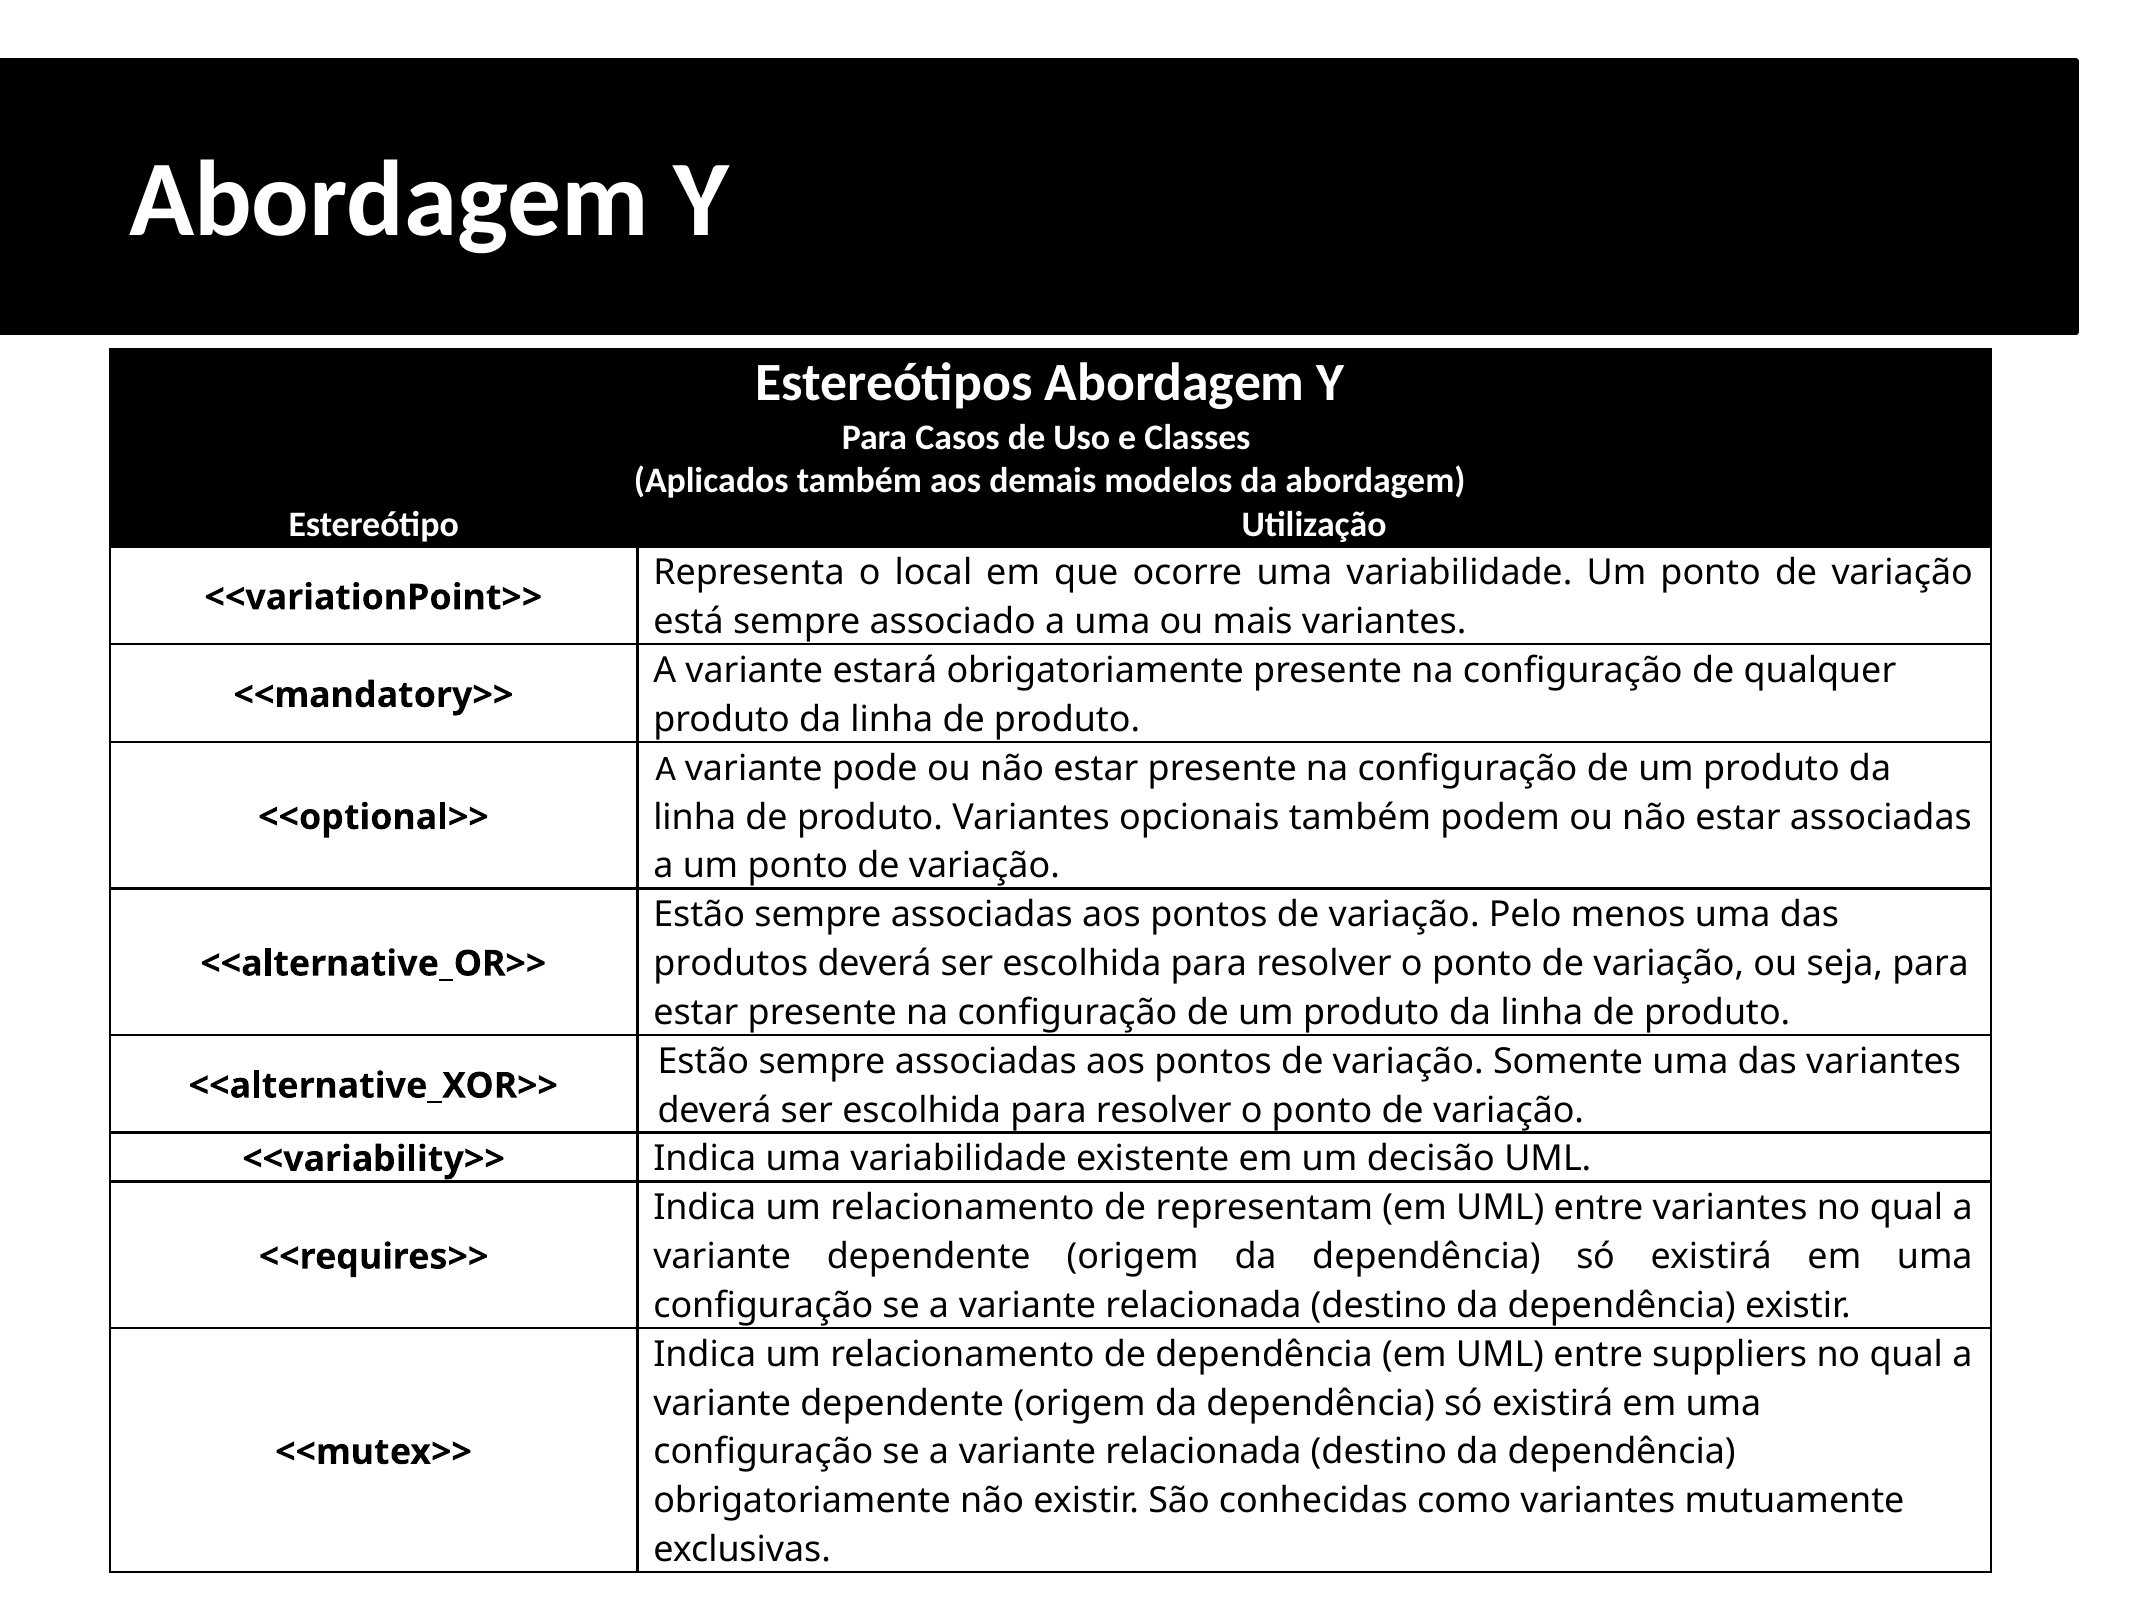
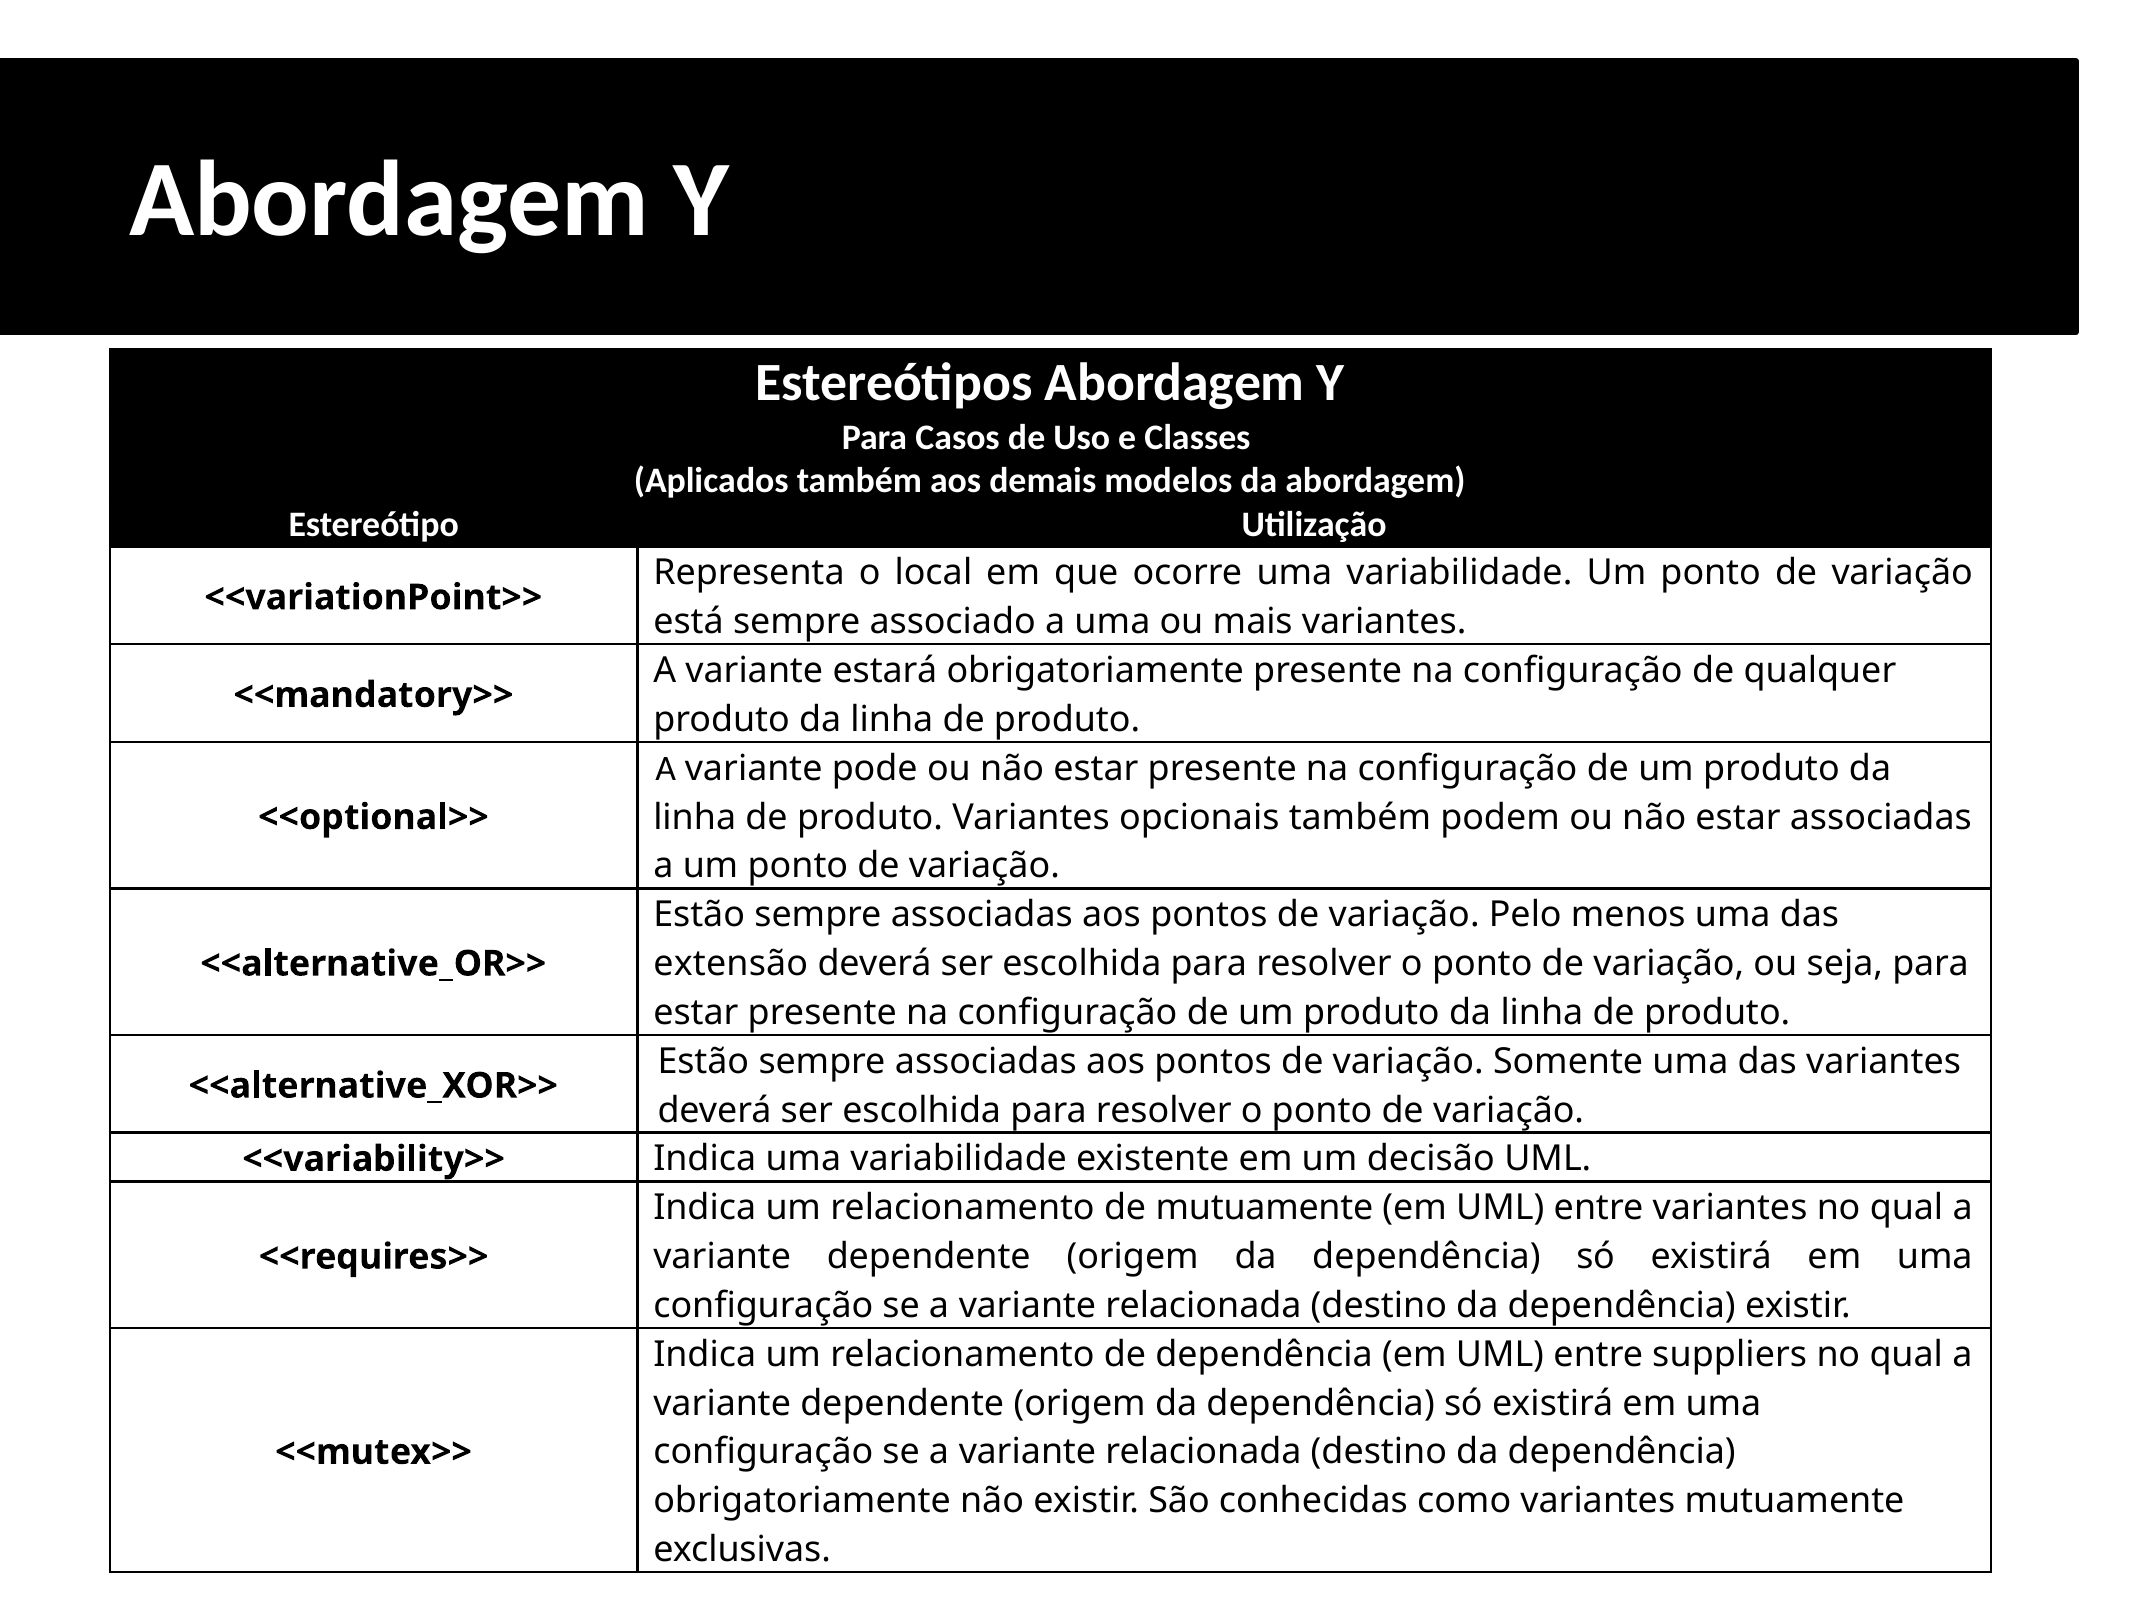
produtos: produtos -> extensão (731, 964)
de representam: representam -> mutuamente (1264, 1208)
